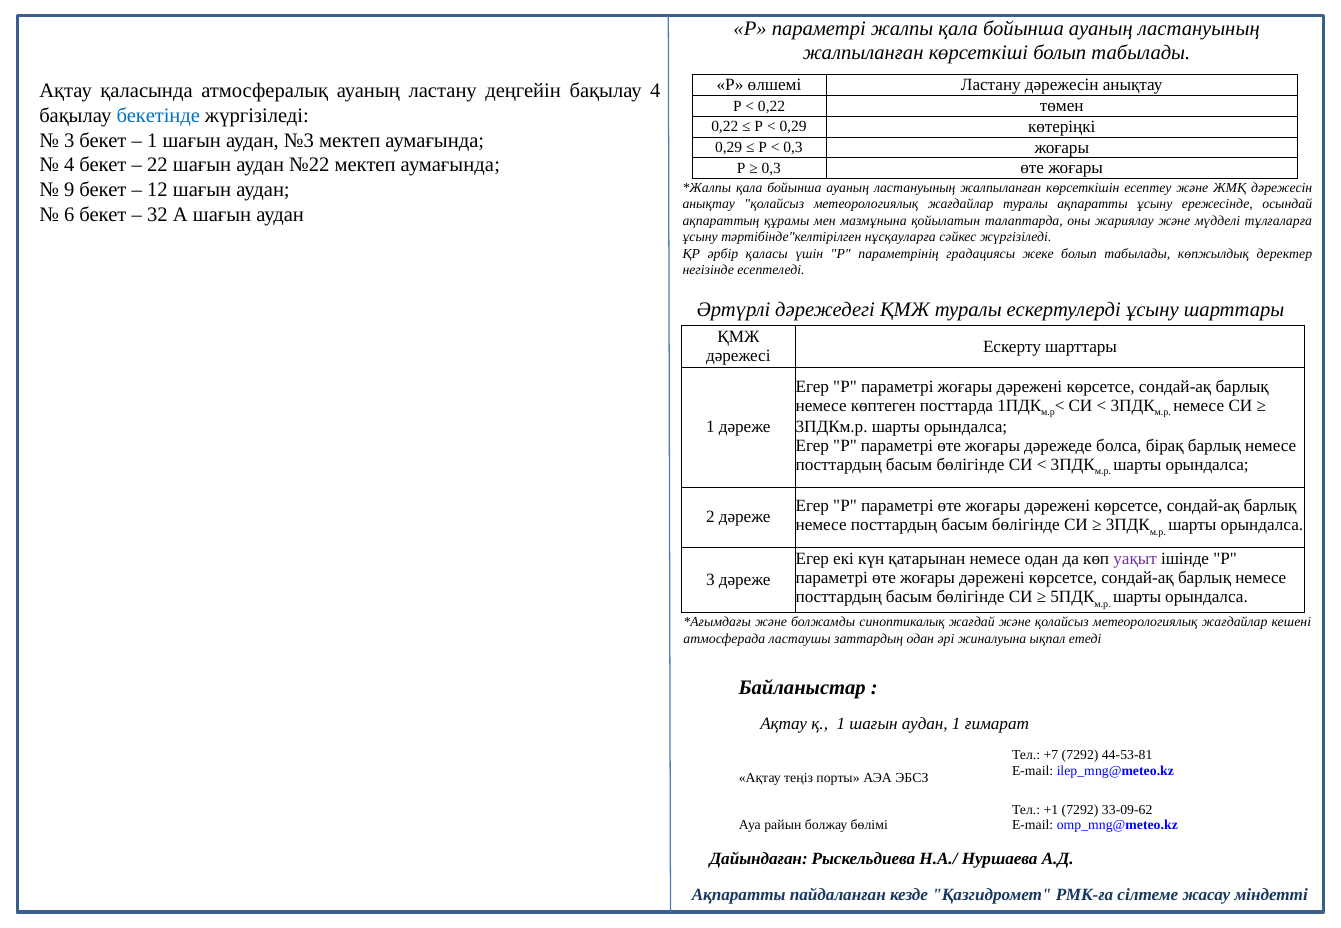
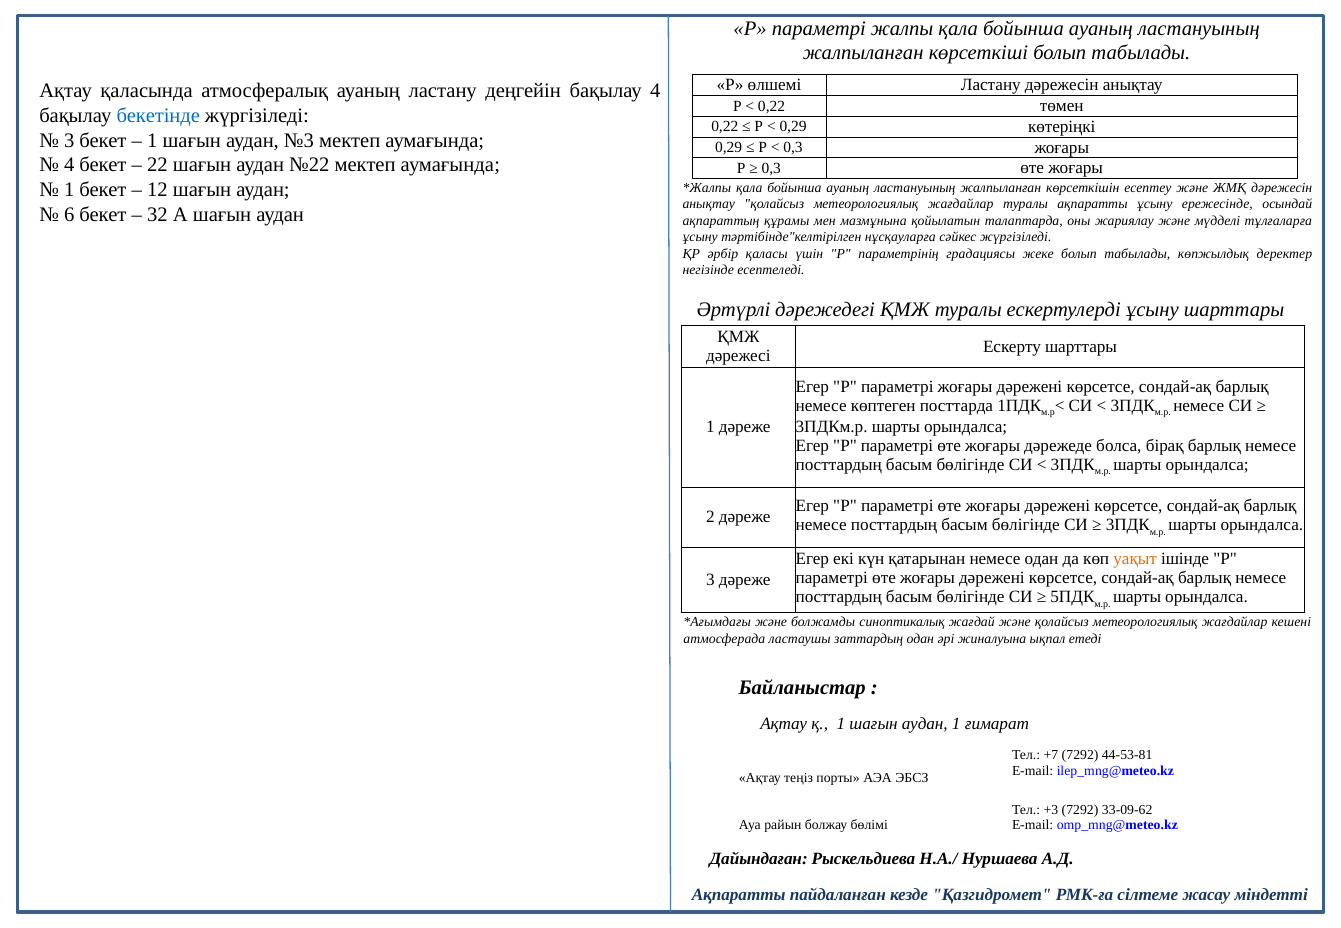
9: 9 -> 1 (69, 190)
уақыт colour: purple -> orange (1135, 560)
+1: +1 -> +3 (1051, 810)
